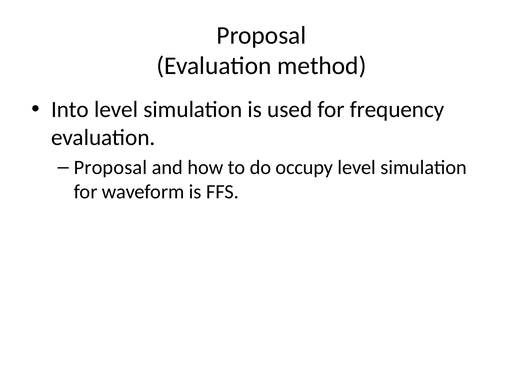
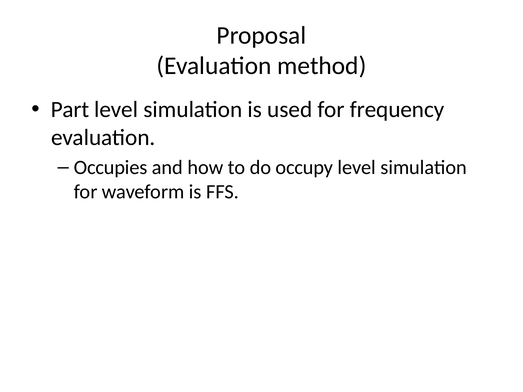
Into: Into -> Part (70, 110)
Proposal: Proposal -> Occupies (111, 168)
